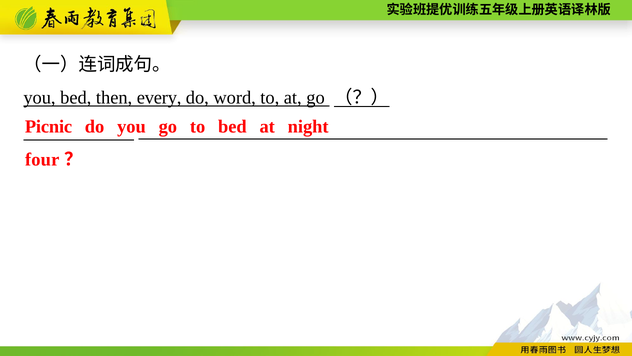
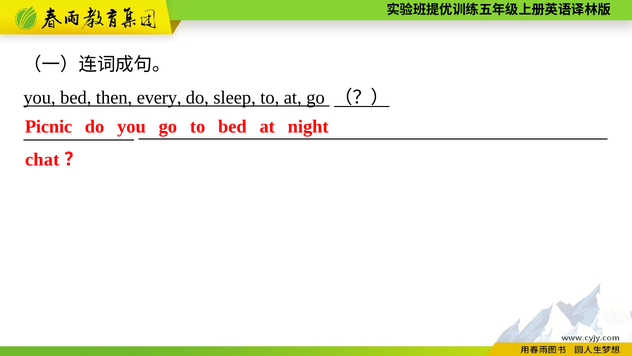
word: word -> sleep (235, 98)
four: four -> chat (42, 160)
